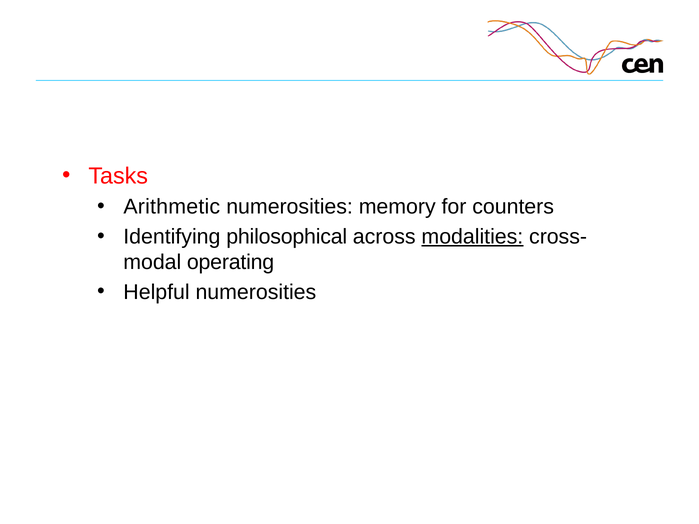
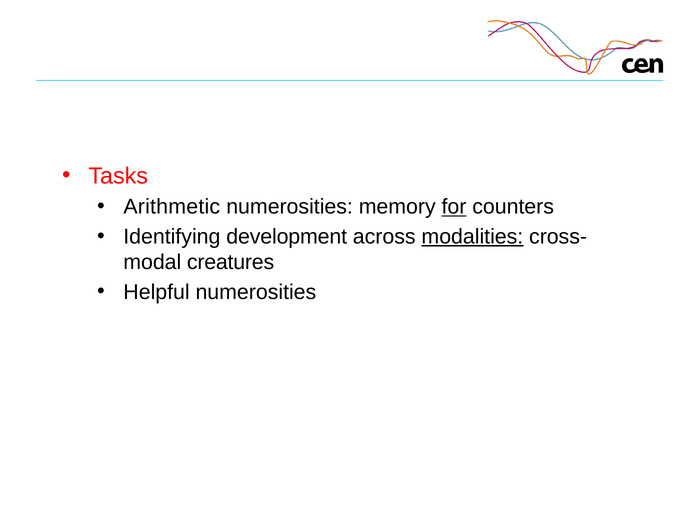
for underline: none -> present (454, 207)
philosophical: philosophical -> development (287, 237)
operating: operating -> creatures (231, 262)
